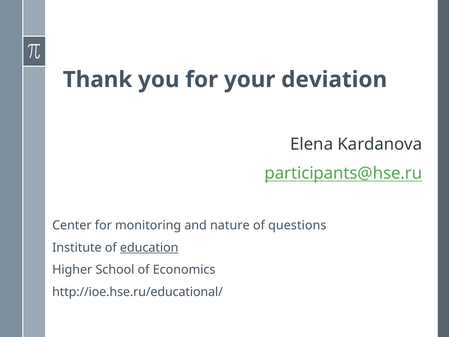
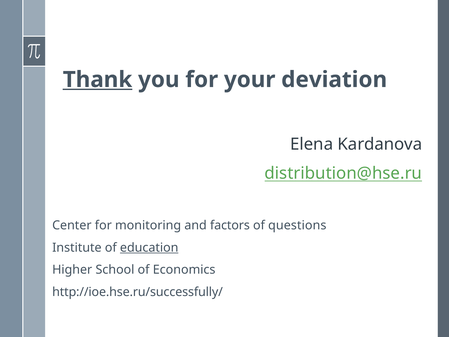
Thank underline: none -> present (98, 80)
participants@hse.ru: participants@hse.ru -> distribution@hse.ru (343, 173)
nature: nature -> factors (230, 225)
http://ioe.hse.ru/educational/: http://ioe.hse.ru/educational/ -> http://ioe.hse.ru/successfully/ (138, 292)
